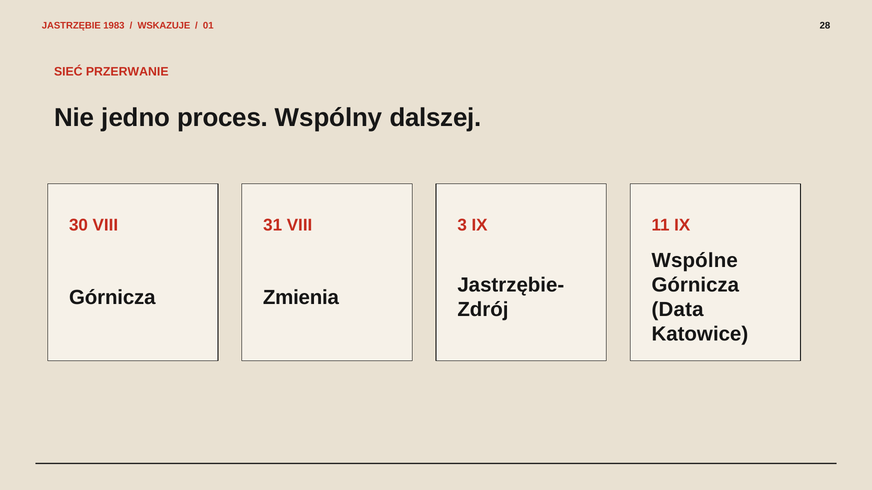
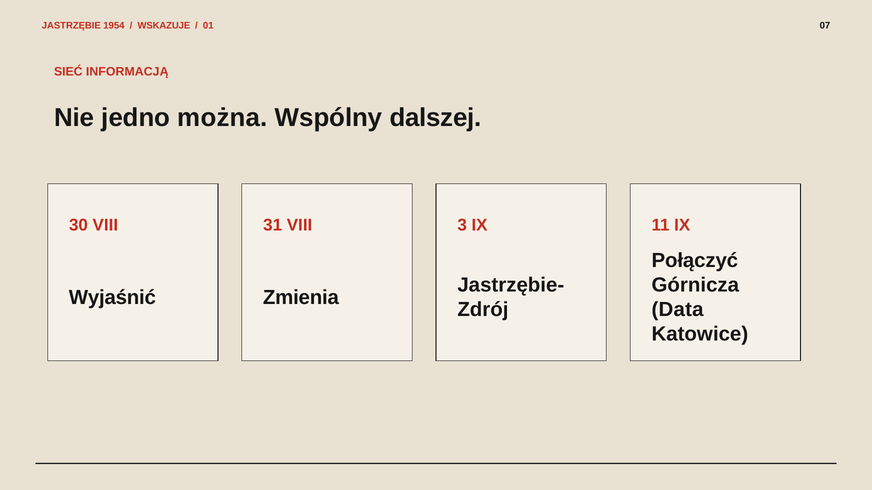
1983: 1983 -> 1954 (114, 26)
28: 28 -> 07 (825, 26)
PRZERWANIE: PRZERWANIE -> INFORMACJĄ (127, 72)
proces: proces -> można (222, 118)
Wspólne: Wspólne -> Połączyć (695, 261)
Górnicza: Górnicza -> Wyjaśnić (112, 298)
